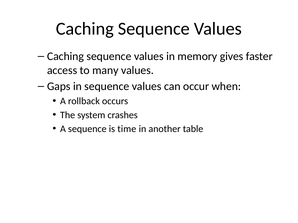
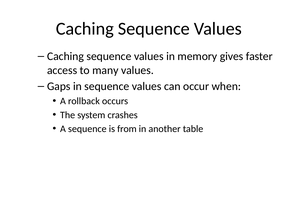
time: time -> from (127, 129)
